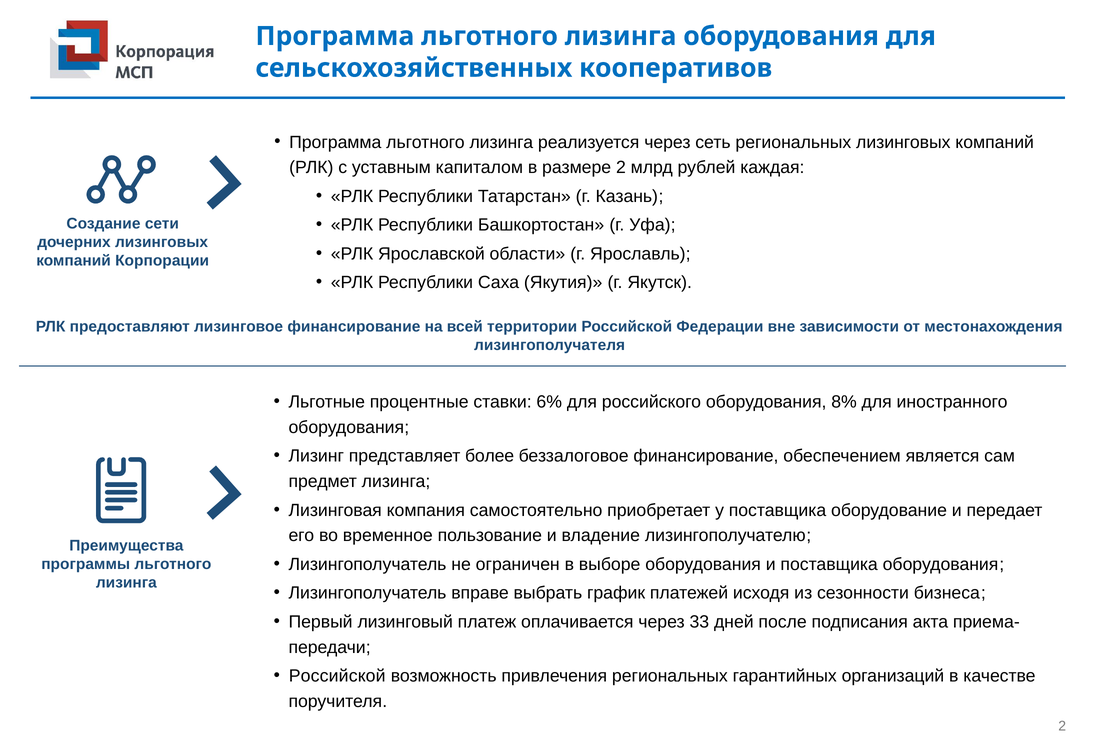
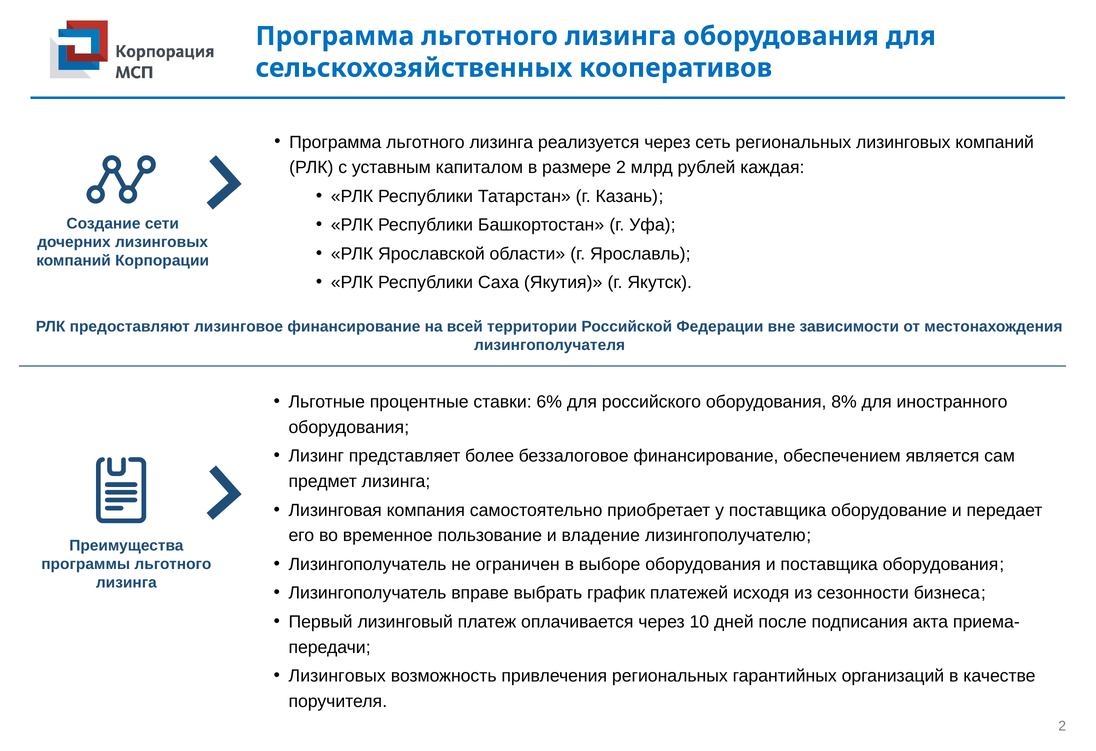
33: 33 -> 10 (699, 622)
Российской: Российской -> Лизинговых (337, 676)
